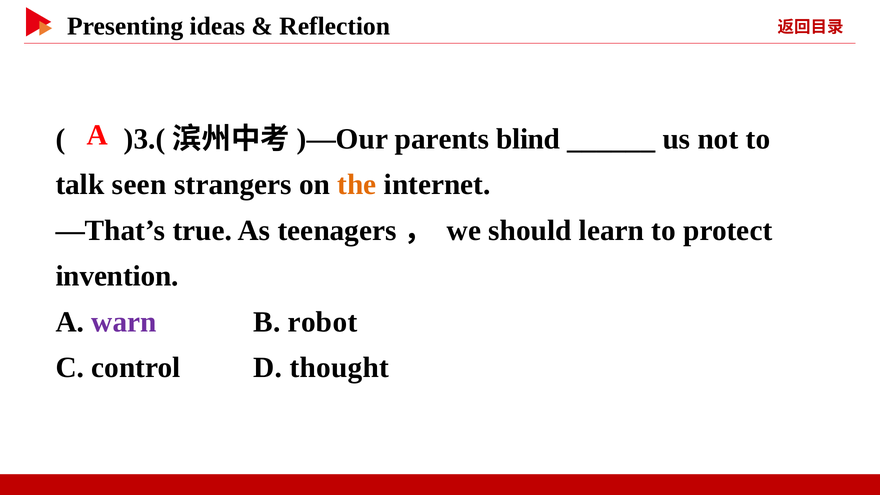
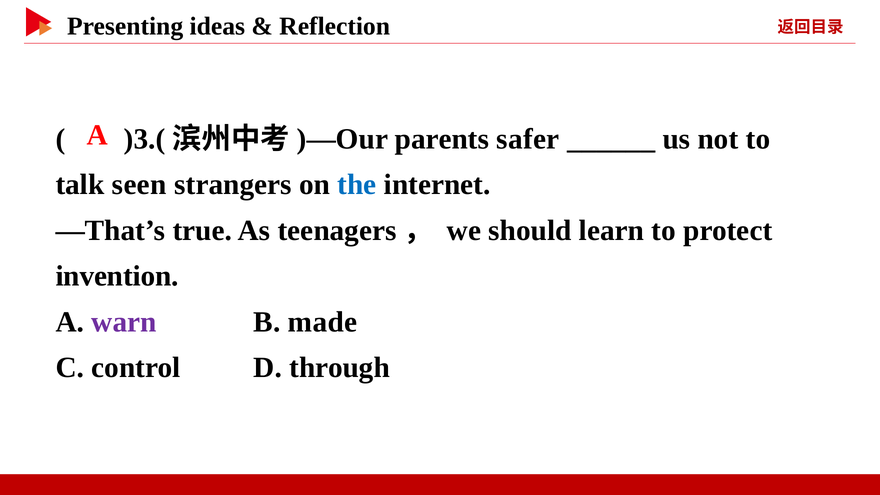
blind: blind -> safer (528, 139)
the colour: orange -> blue (357, 185)
robot: robot -> made (323, 322)
thought: thought -> through (340, 368)
